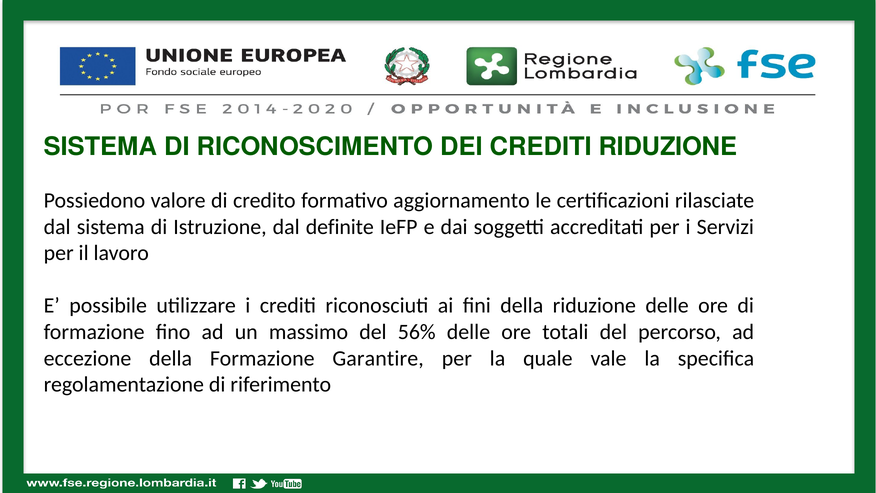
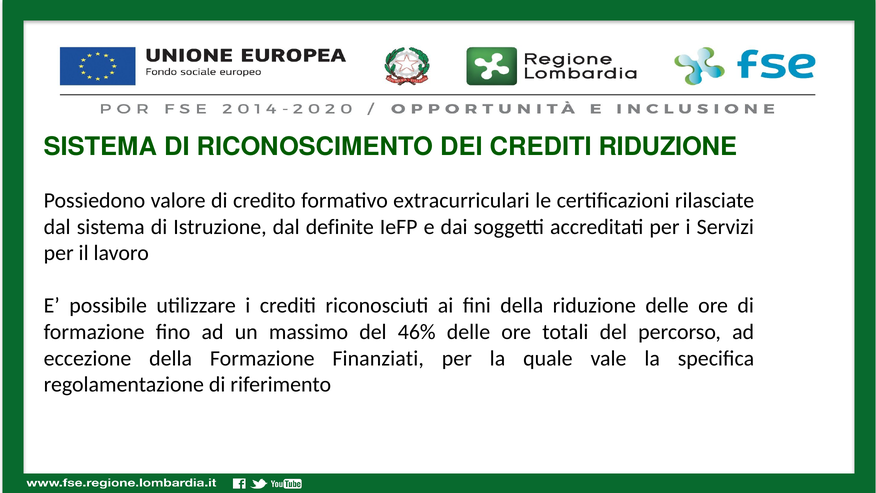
aggiornamento: aggiornamento -> extracurriculari (461, 200)
56%: 56% -> 46% (417, 332)
Garantire: Garantire -> Finanziati (378, 358)
